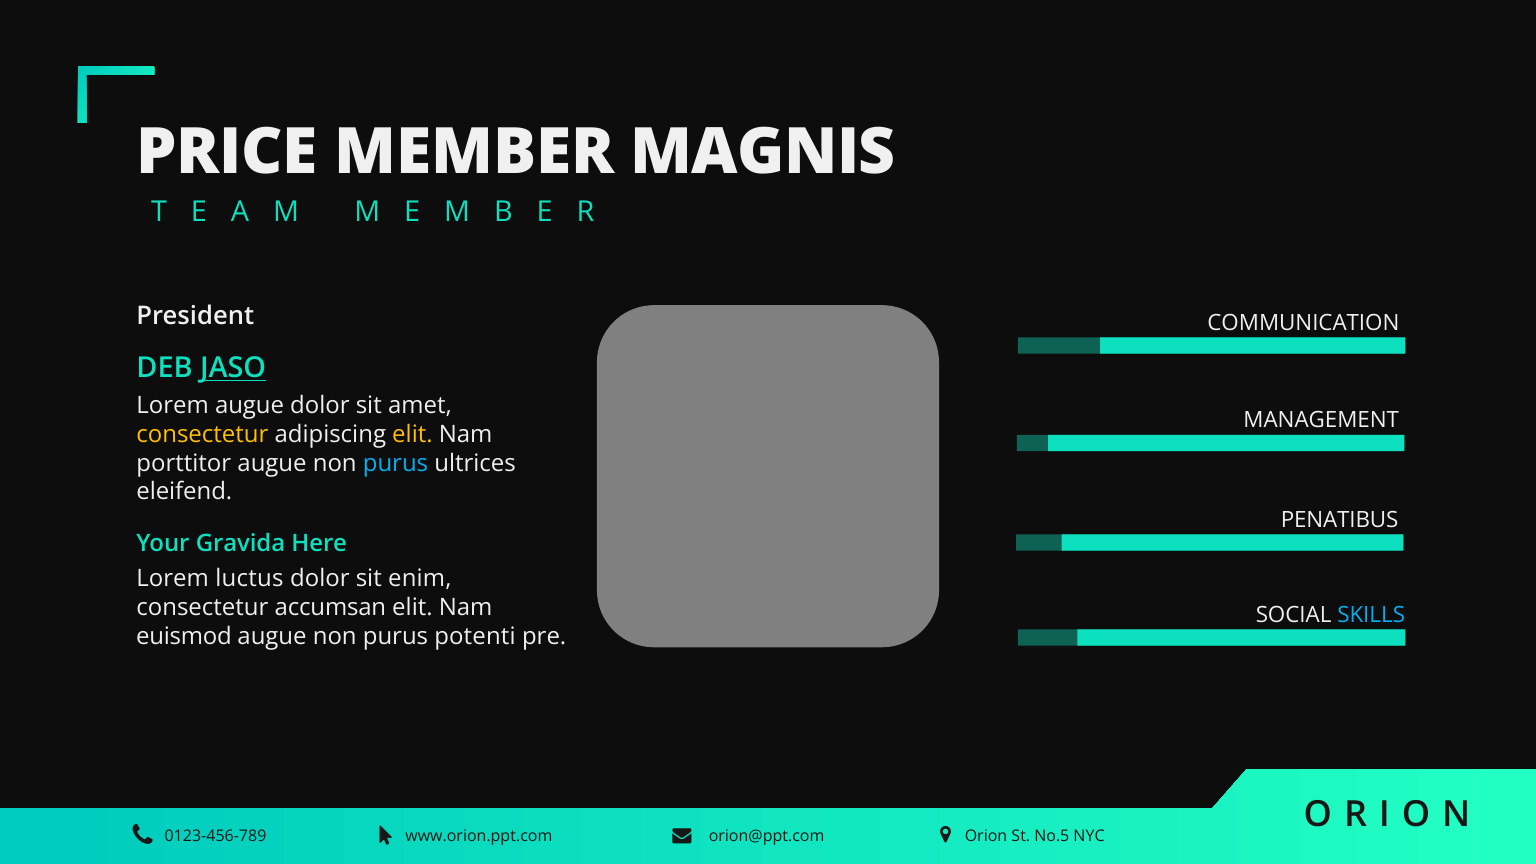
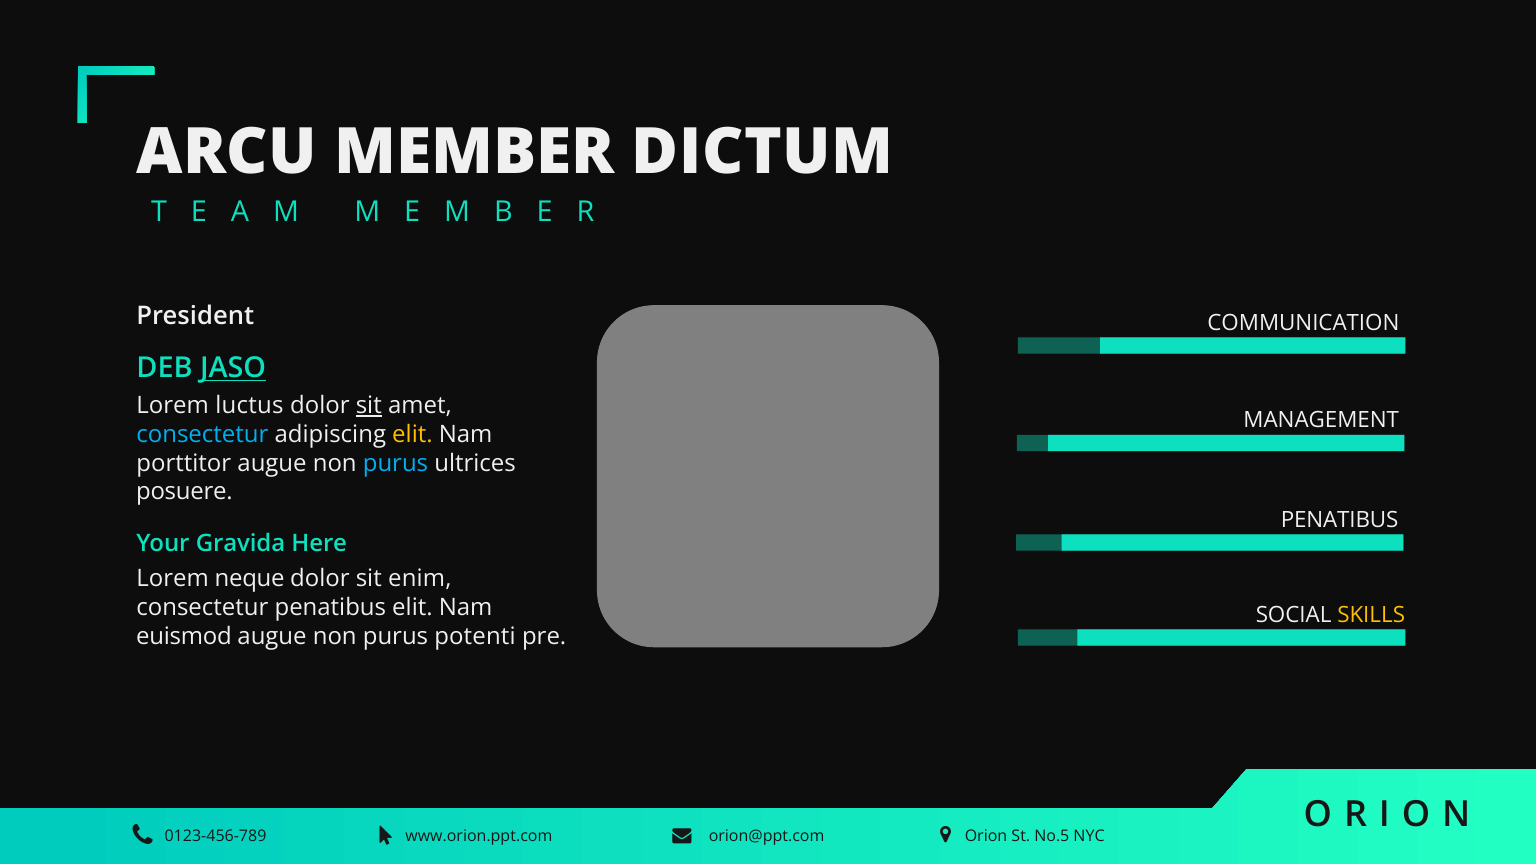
PRICE: PRICE -> ARCU (227, 152)
MAGNIS: MAGNIS -> DICTUM (763, 152)
Lorem augue: augue -> luctus (249, 406)
sit underline: none -> present (369, 406)
consectetur colour: yellow -> light blue (202, 434)
eleifend: eleifend -> posuere (184, 492)
luctus: luctus -> neque (250, 579)
consectetur accumsan: accumsan -> penatibus (330, 608)
SKILLS colour: light blue -> yellow (1371, 615)
